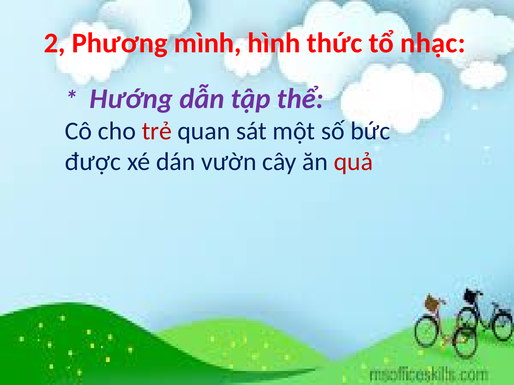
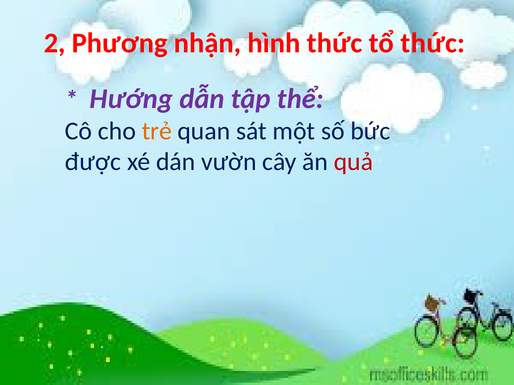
mình: mình -> nhận (208, 43)
tổ nhạc: nhạc -> thức (433, 43)
trẻ colour: red -> orange (157, 131)
